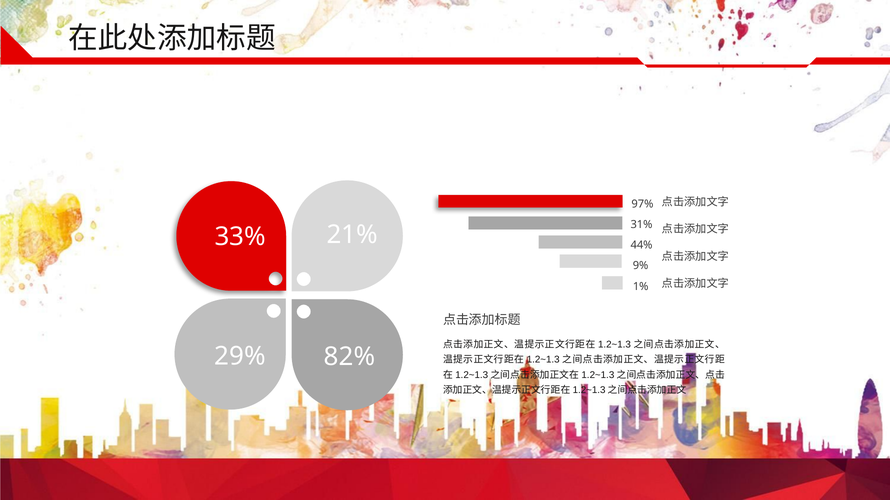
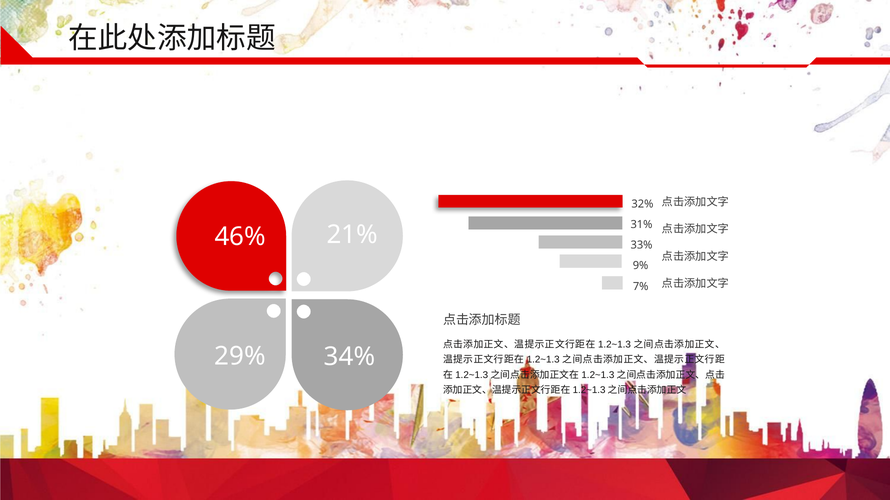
97%: 97% -> 32% (642, 204)
33%: 33% -> 46% (240, 237)
44%: 44% -> 33% (642, 245)
1%: 1% -> 7% (641, 287)
82%: 82% -> 34% (350, 357)
